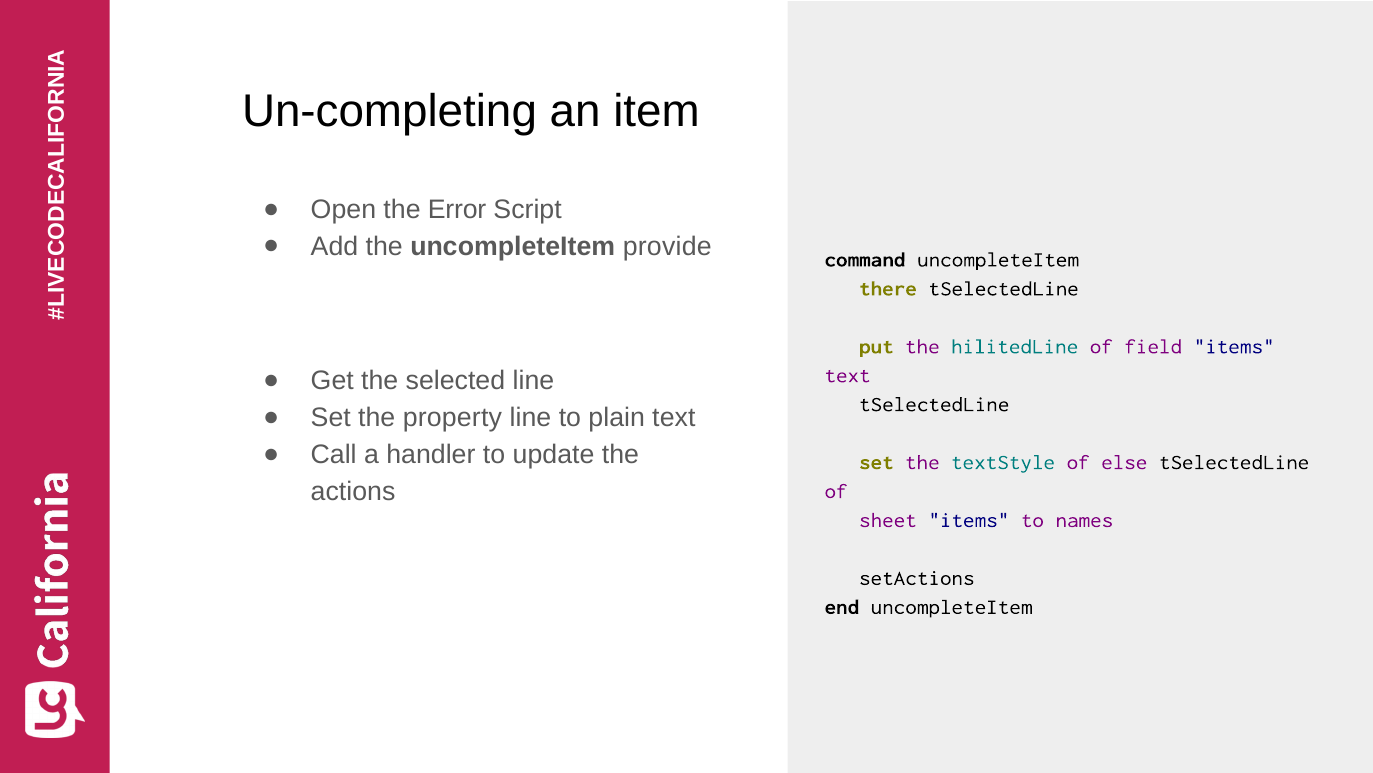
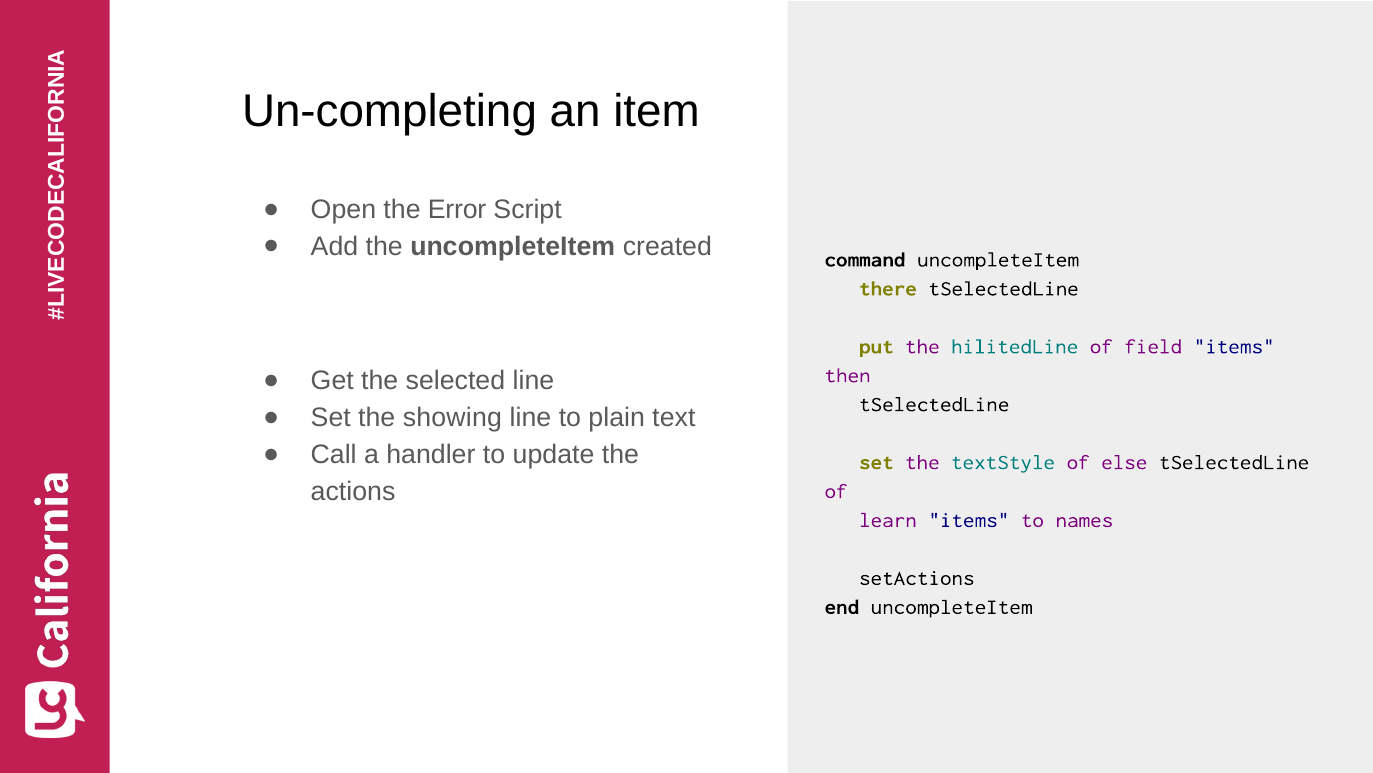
provide: provide -> created (667, 246)
text: text -> then (848, 375)
property: property -> showing (452, 418)
sheet: sheet -> learn (888, 520)
